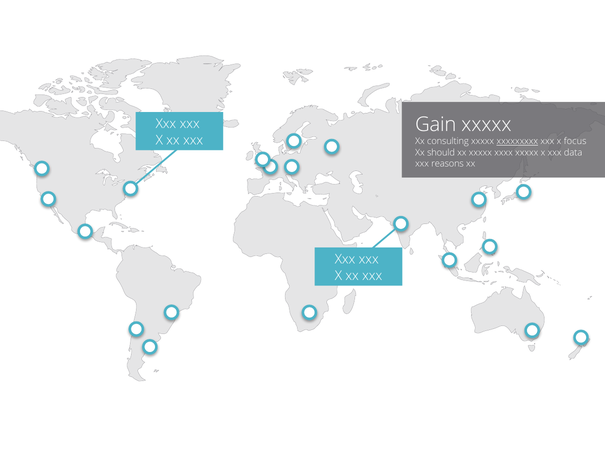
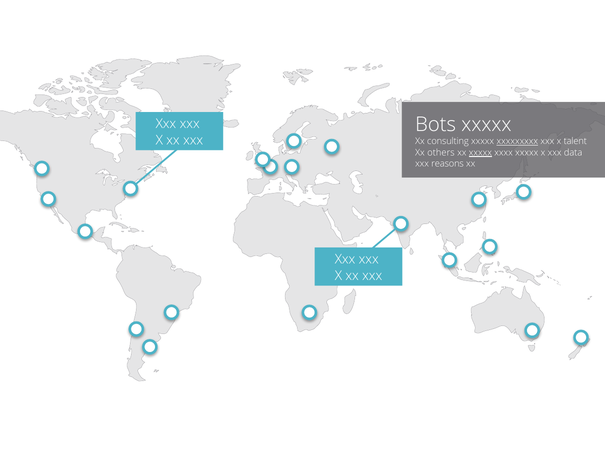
Gain: Gain -> Bots (436, 124)
focus: focus -> talent (575, 141)
should: should -> others (441, 152)
xxxxx underline: none -> present (480, 152)
